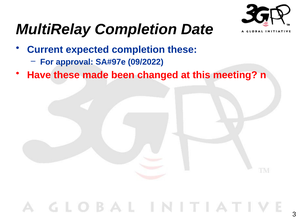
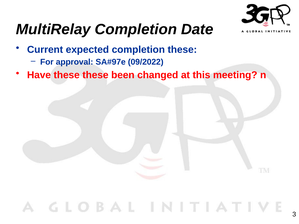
these made: made -> these (95, 75)
